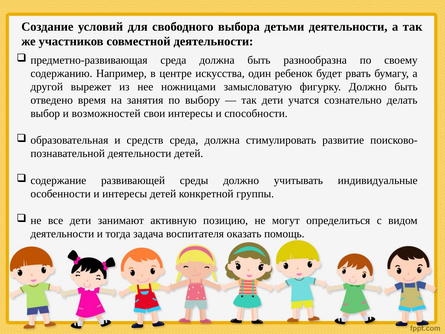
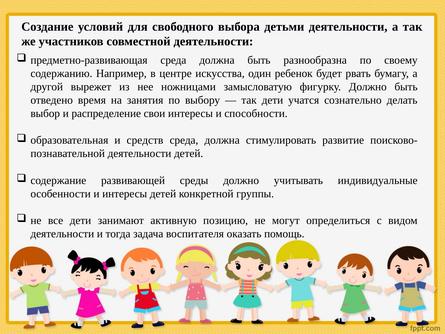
возможностей: возможностей -> распределение (106, 113)
